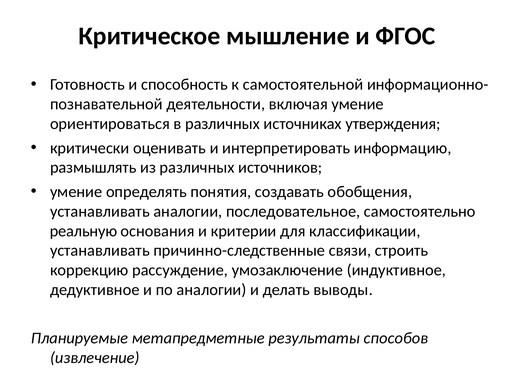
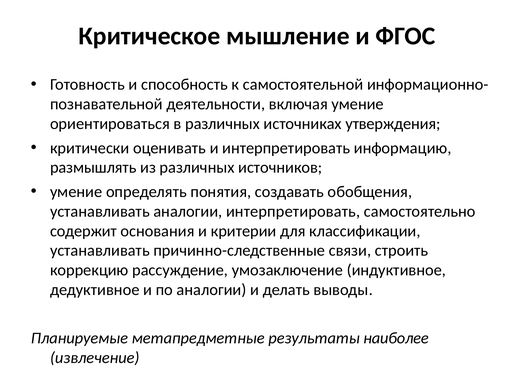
аналогии последовательное: последовательное -> интерпретировать (293, 212)
реальную: реальную -> содержит (83, 231)
способов: способов -> наиболее (396, 339)
